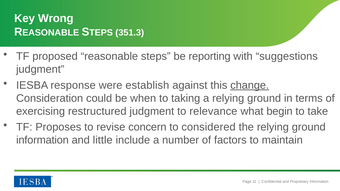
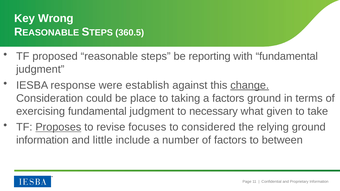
351.3: 351.3 -> 360.5 (130, 33)
with suggestions: suggestions -> fundamental (287, 56)
when: when -> place (143, 98)
a relying: relying -> factors (228, 98)
exercising restructured: restructured -> fundamental (97, 111)
relevance: relevance -> necessary (213, 111)
begin: begin -> given (279, 111)
Proposes underline: none -> present (58, 127)
concern: concern -> focuses (147, 127)
maintain: maintain -> between (282, 140)
